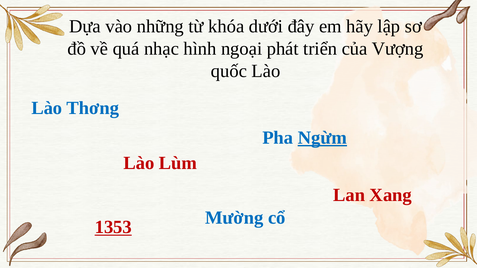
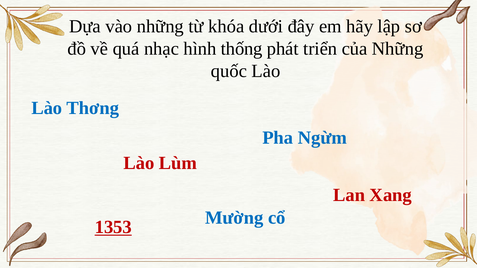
ngoại: ngoại -> thống (242, 49)
của Vượng: Vượng -> Những (398, 49)
Ngừm underline: present -> none (322, 138)
